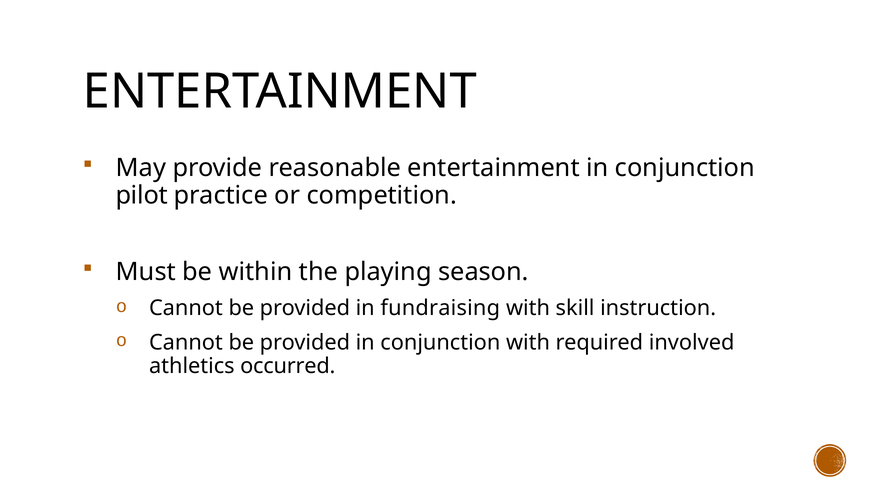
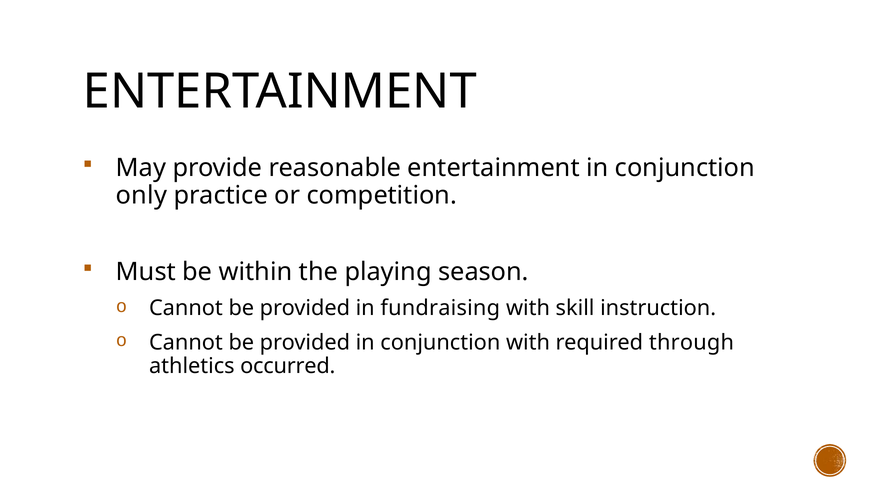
pilot: pilot -> only (141, 196)
involved: involved -> through (692, 343)
